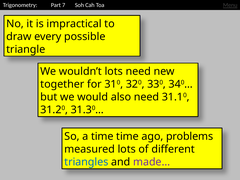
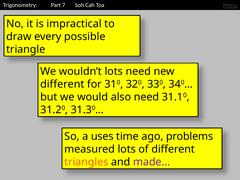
together: together -> different (62, 84)
a time: time -> uses (102, 136)
triangles colour: blue -> orange (86, 162)
